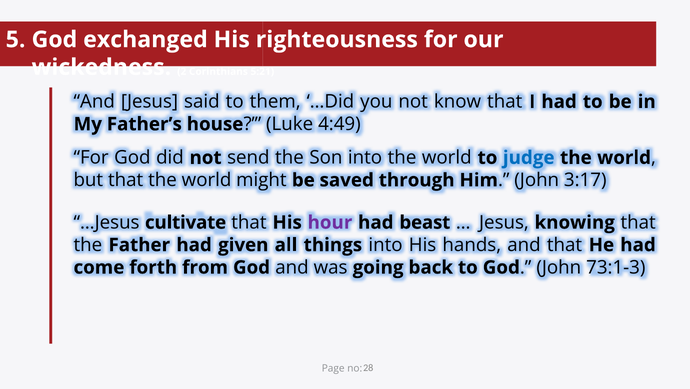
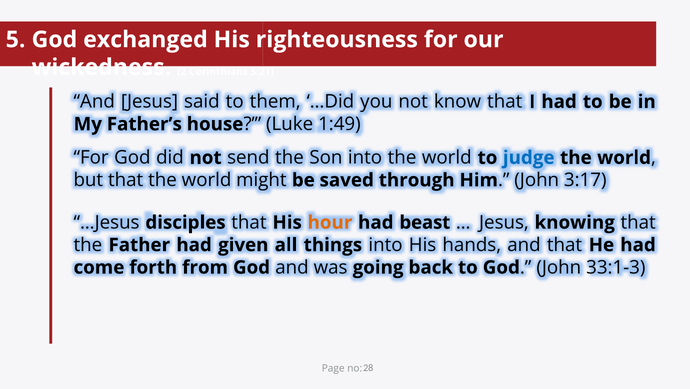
4:49: 4:49 -> 1:49 (339, 124)
cultivate: cultivate -> disciples (185, 223)
hour colour: purple -> orange (330, 223)
73:1-3: 73:1-3 -> 33:1-3 (616, 268)
